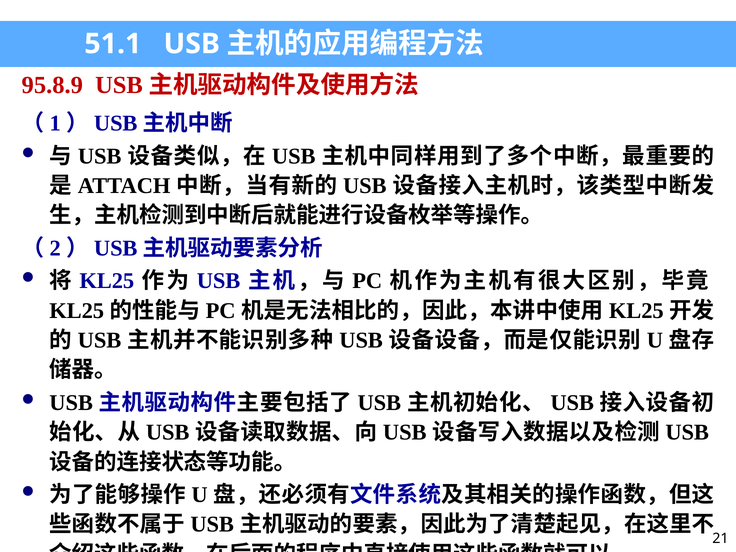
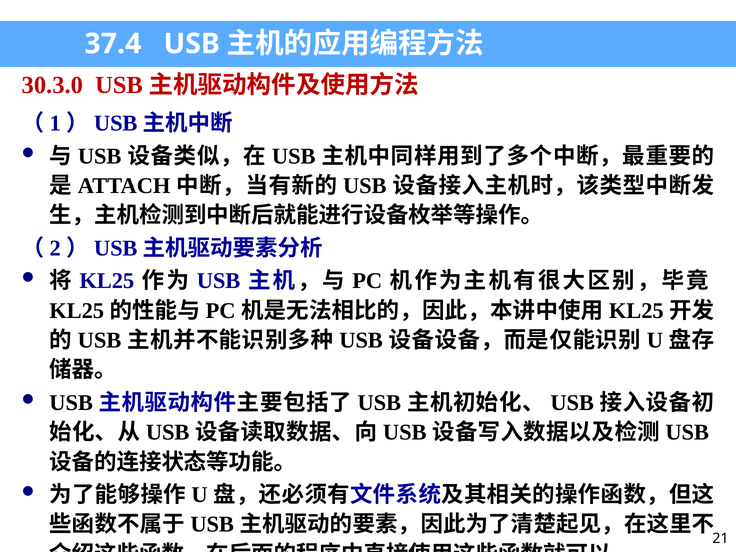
51.1: 51.1 -> 37.4 (113, 44)
95.8.9: 95.8.9 -> 30.3.0 (52, 85)
